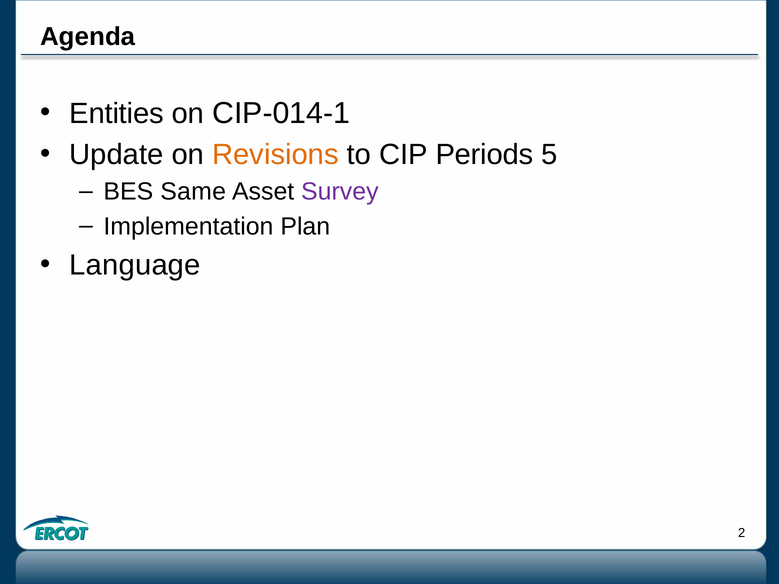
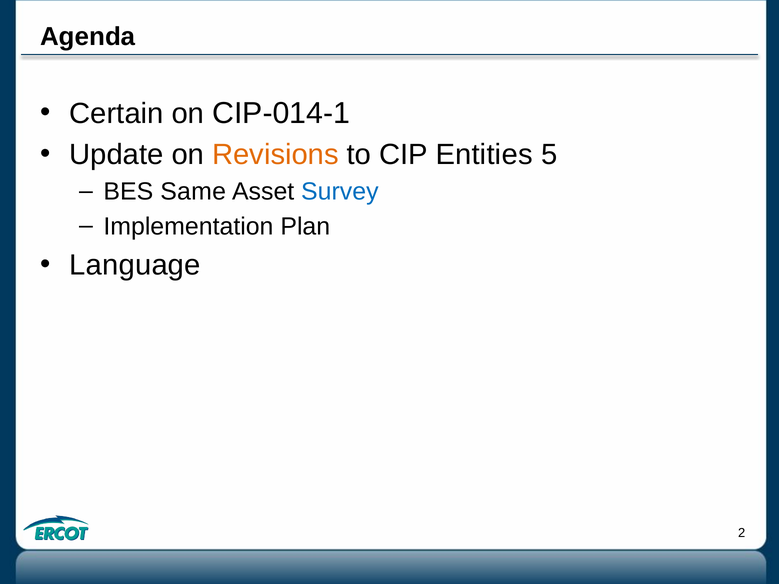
Entities: Entities -> Certain (116, 113)
Periods: Periods -> Entities (484, 155)
Survey colour: purple -> blue (340, 192)
